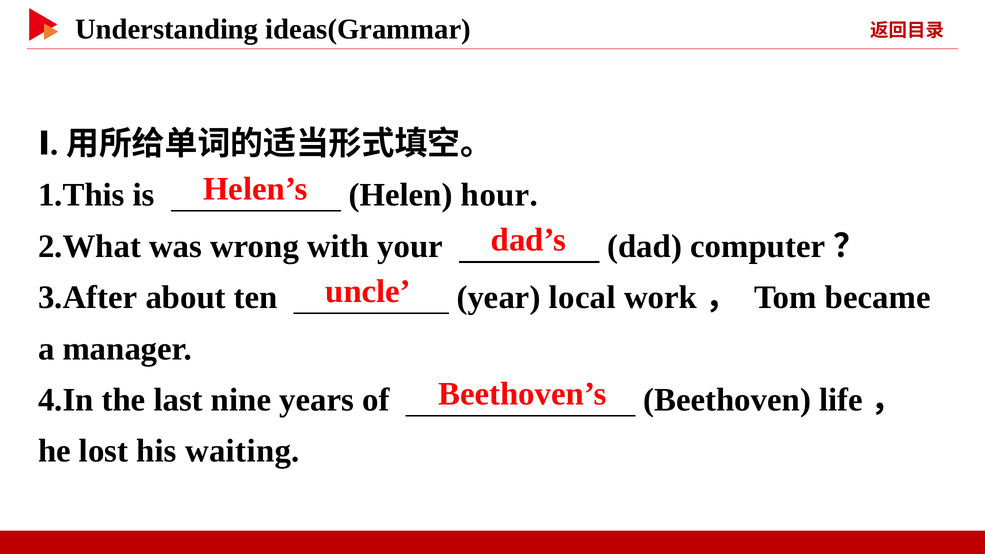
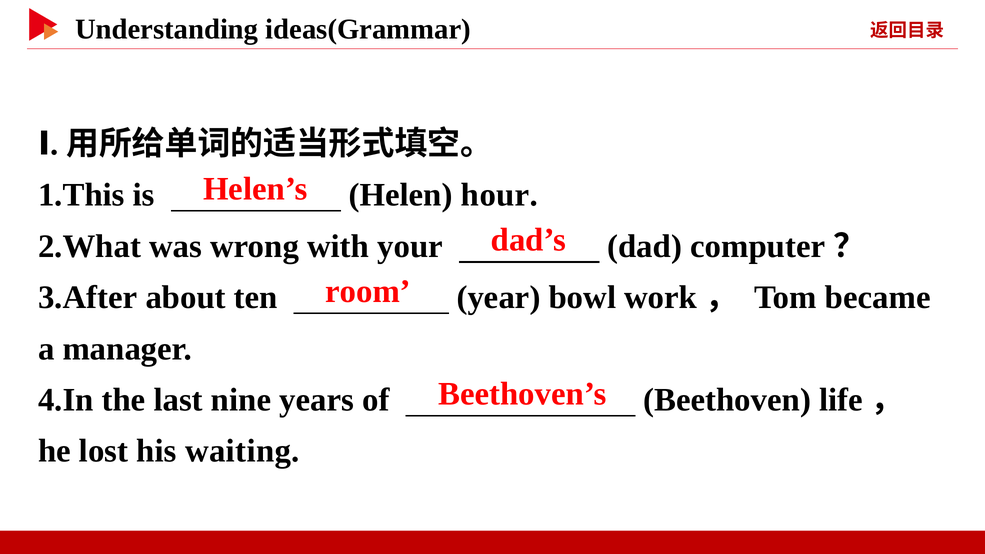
uncle: uncle -> room (368, 291)
local: local -> bowl (582, 298)
